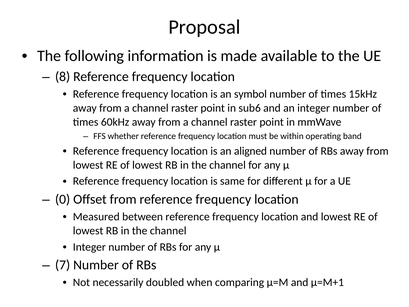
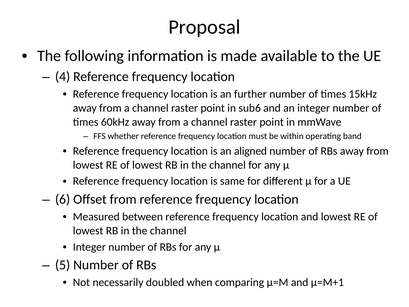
8: 8 -> 4 (63, 77)
symbol: symbol -> further (250, 94)
0: 0 -> 6 (63, 199)
7: 7 -> 5 (63, 265)
